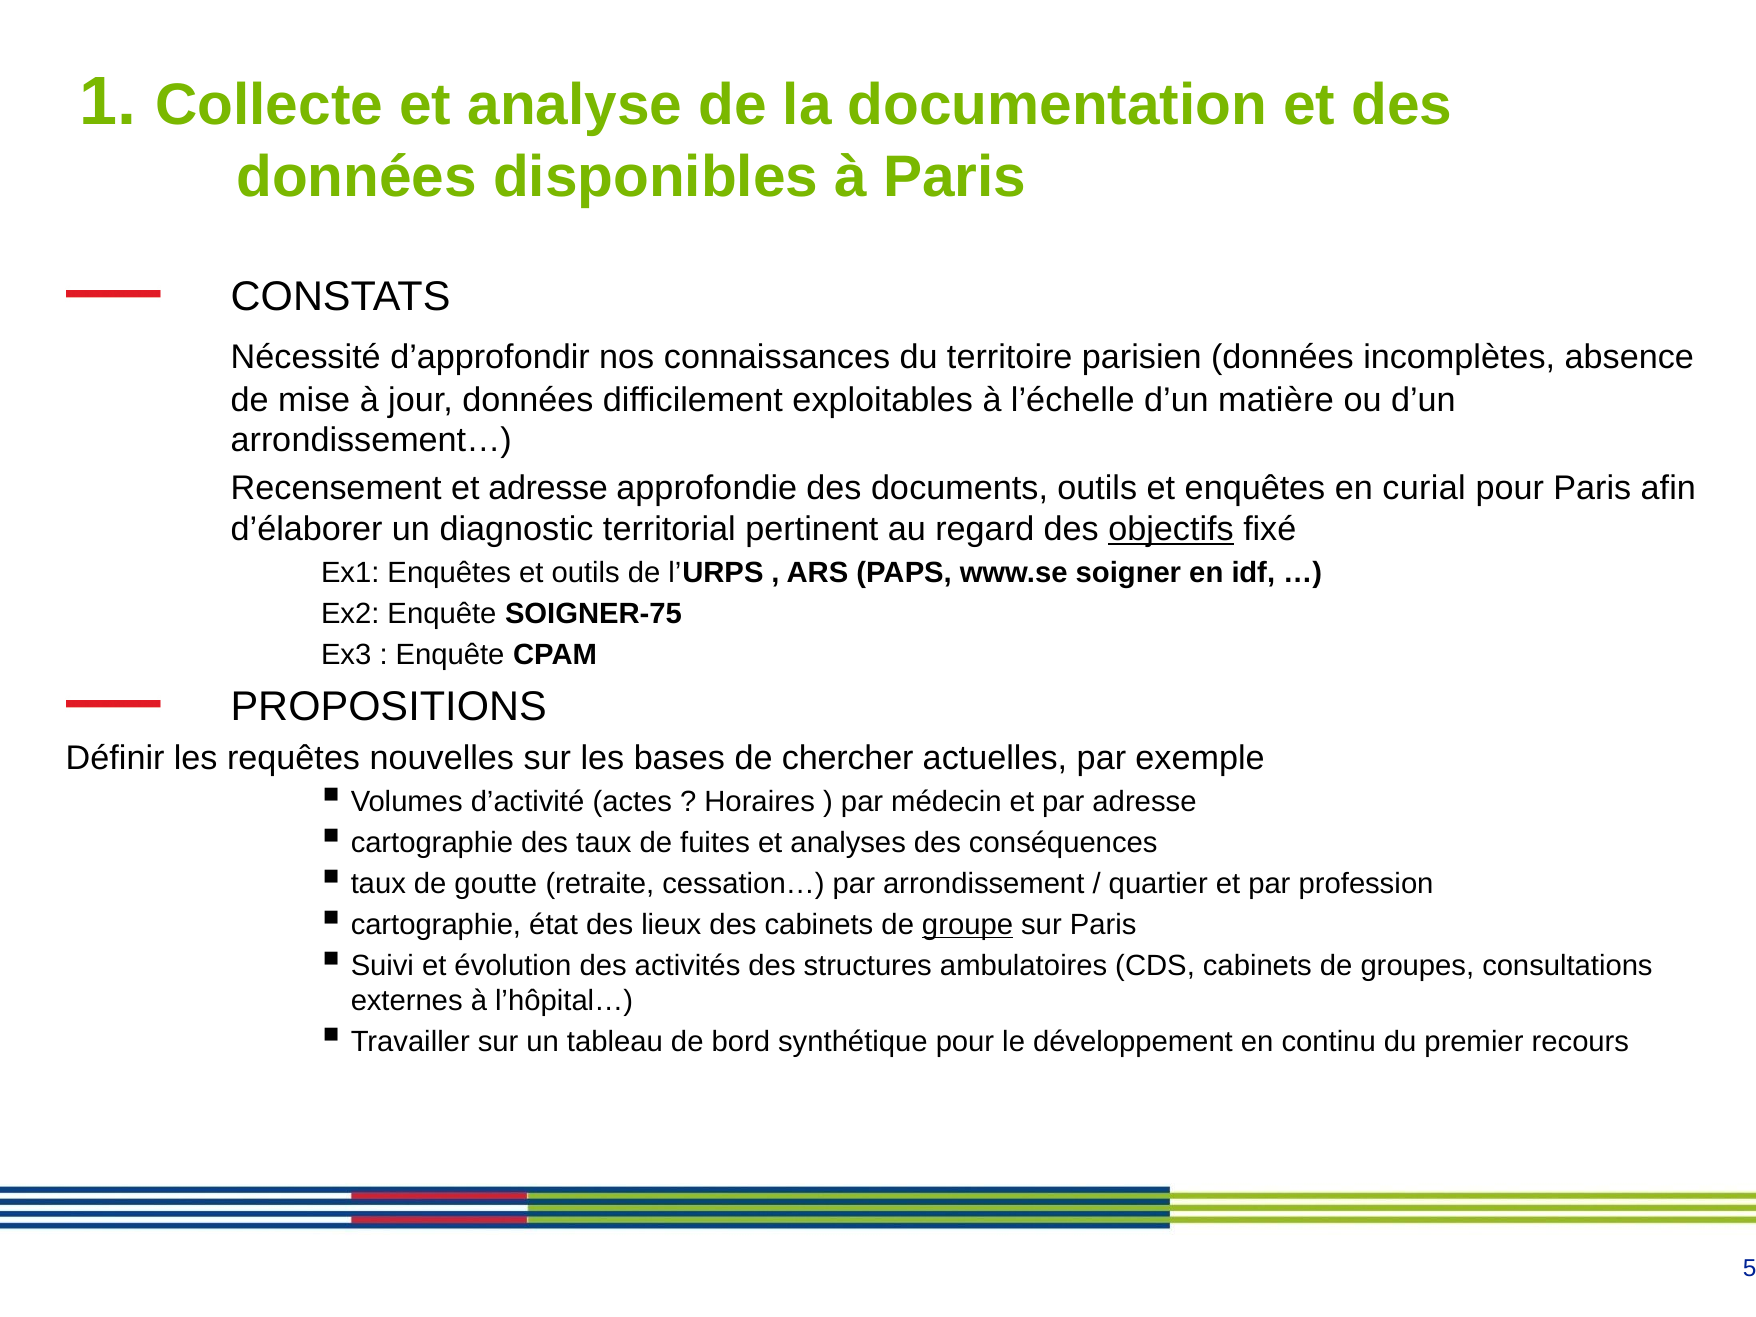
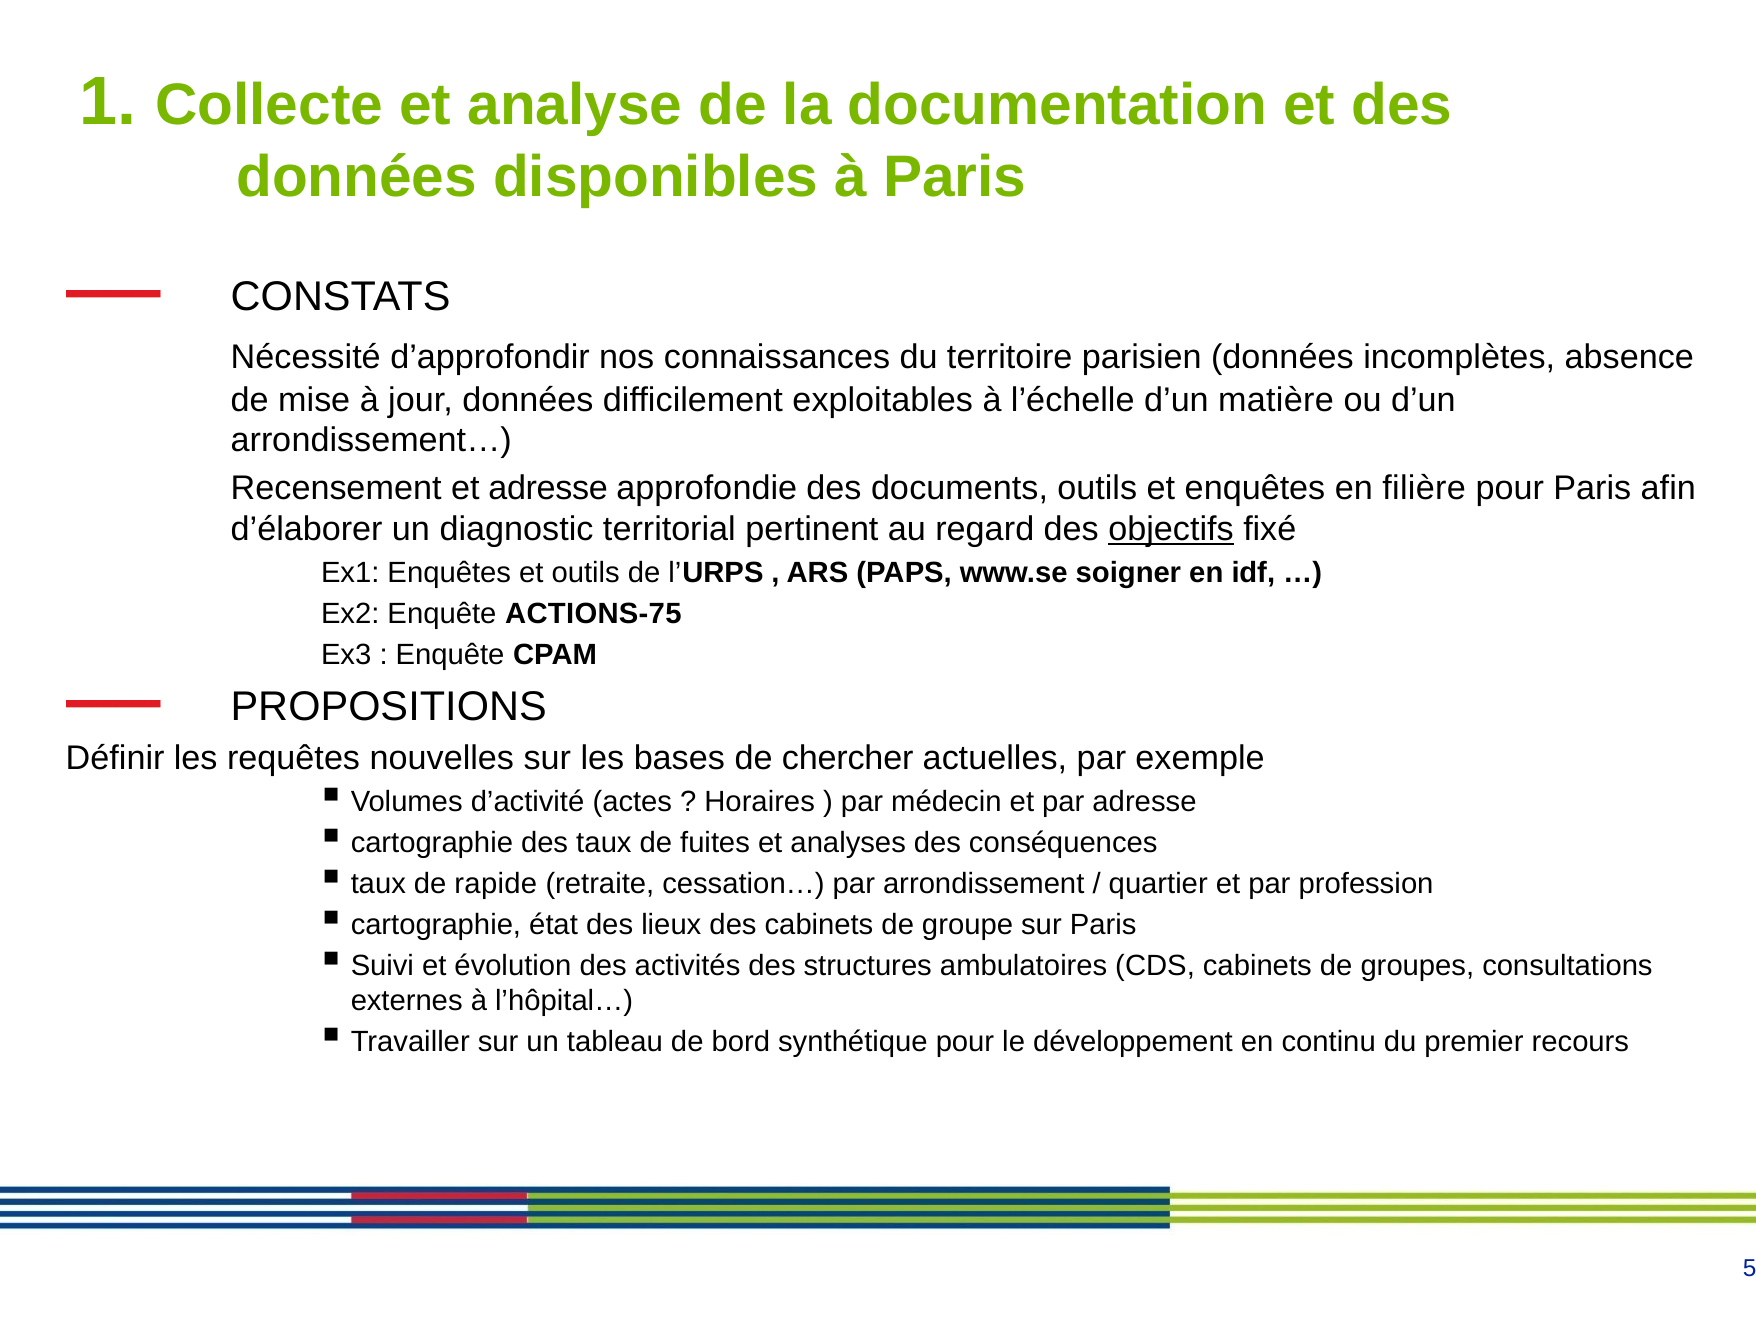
curial: curial -> filière (1424, 489)
SOIGNER-75: SOIGNER-75 -> ACTIONS-75 (593, 614)
goutte: goutte -> rapide (496, 884)
groupe underline: present -> none (968, 925)
